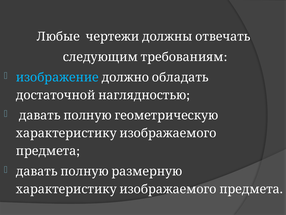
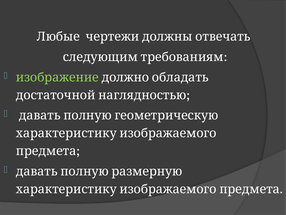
изображение colour: light blue -> light green (57, 77)
